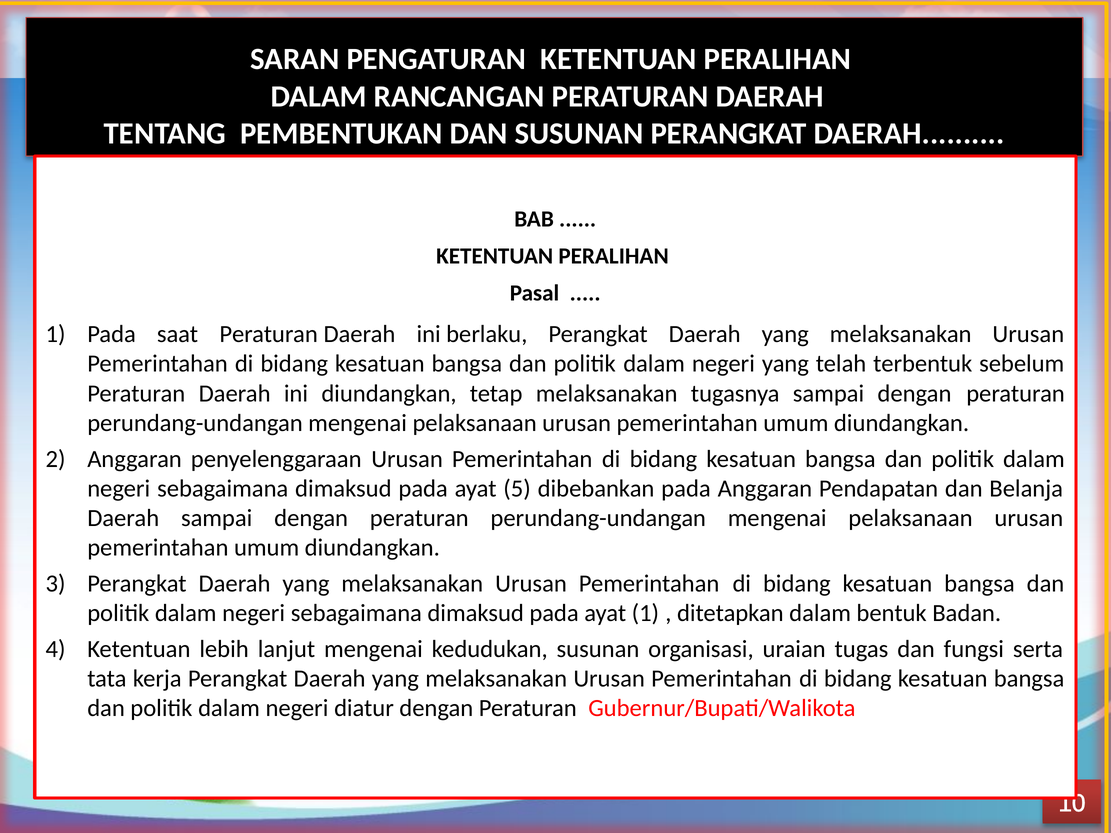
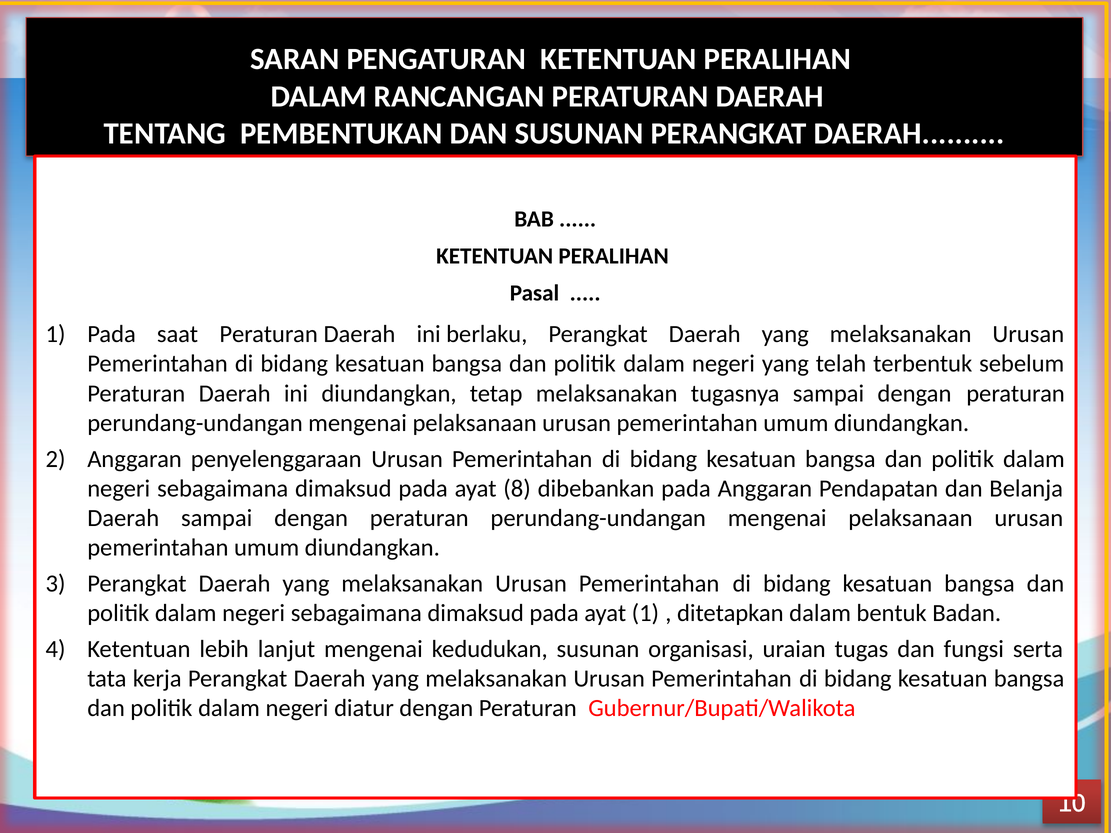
5: 5 -> 8 (517, 489)
